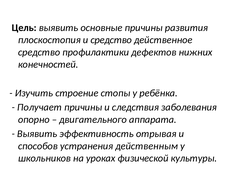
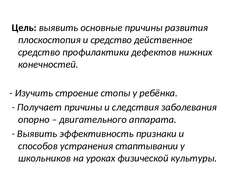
отрывая: отрывая -> признаки (156, 134)
действенным: действенным -> стаптывании (147, 146)
